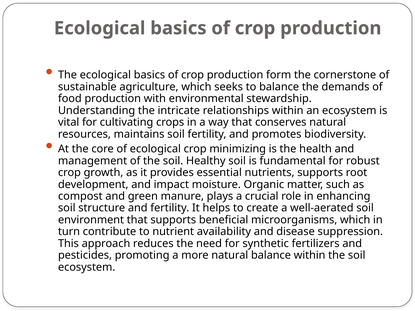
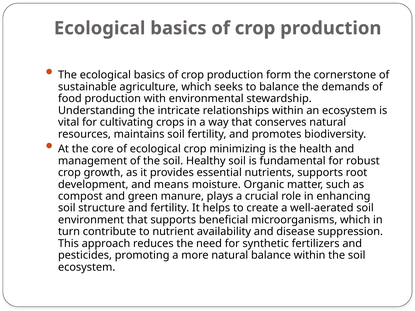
impact: impact -> means (171, 185)
